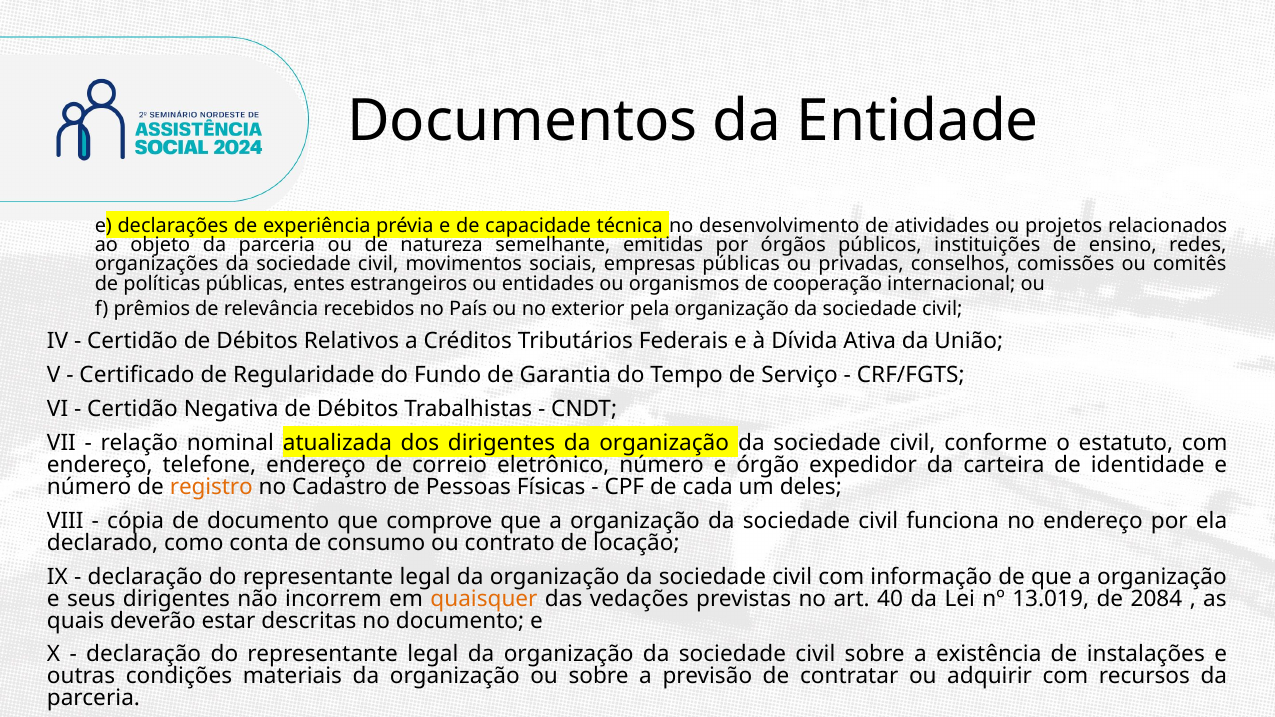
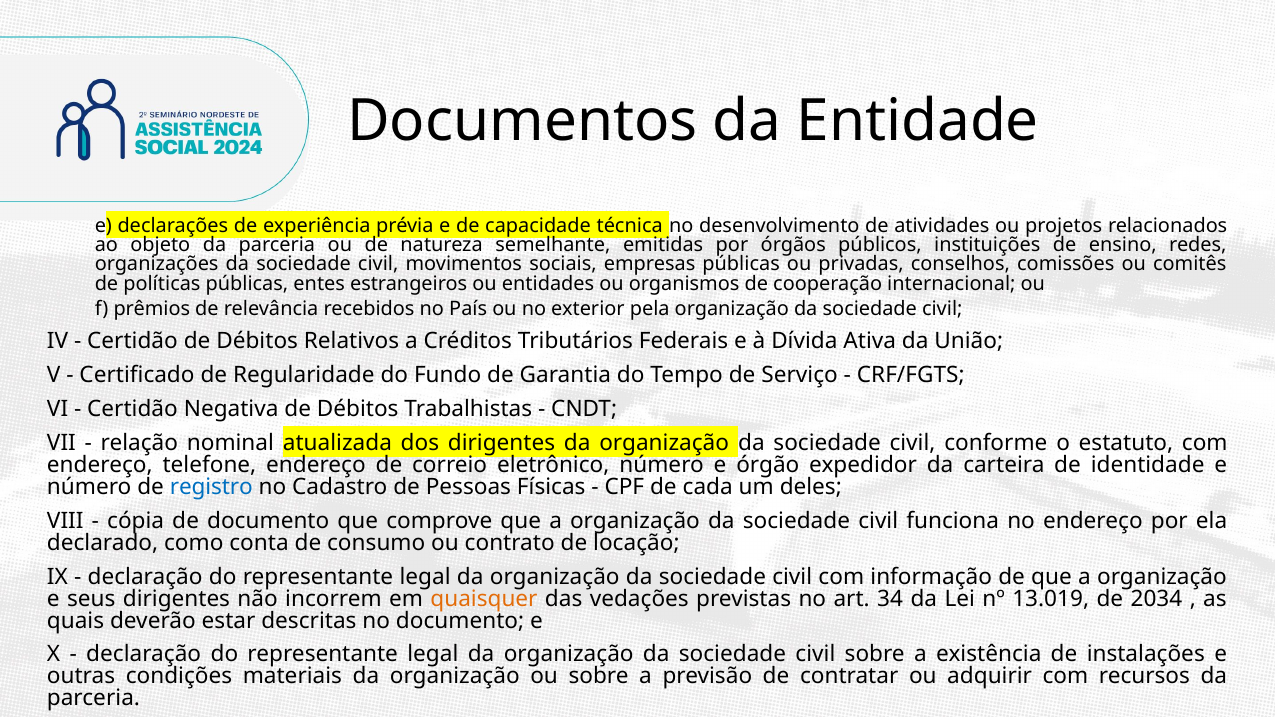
registro colour: orange -> blue (211, 487)
40: 40 -> 34 (890, 599)
2084: 2084 -> 2034 (1156, 599)
